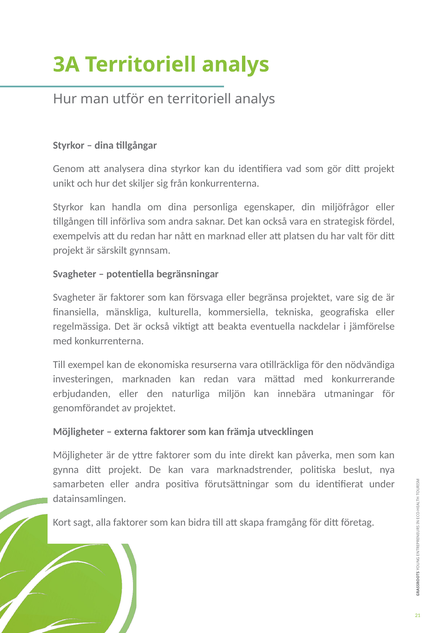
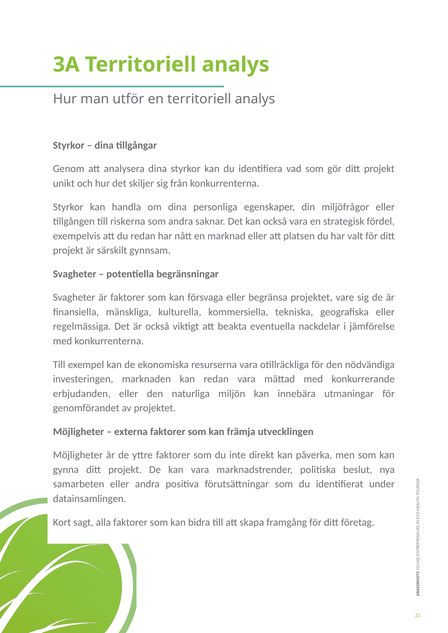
införliva: införliva -> riskerna (128, 222)
